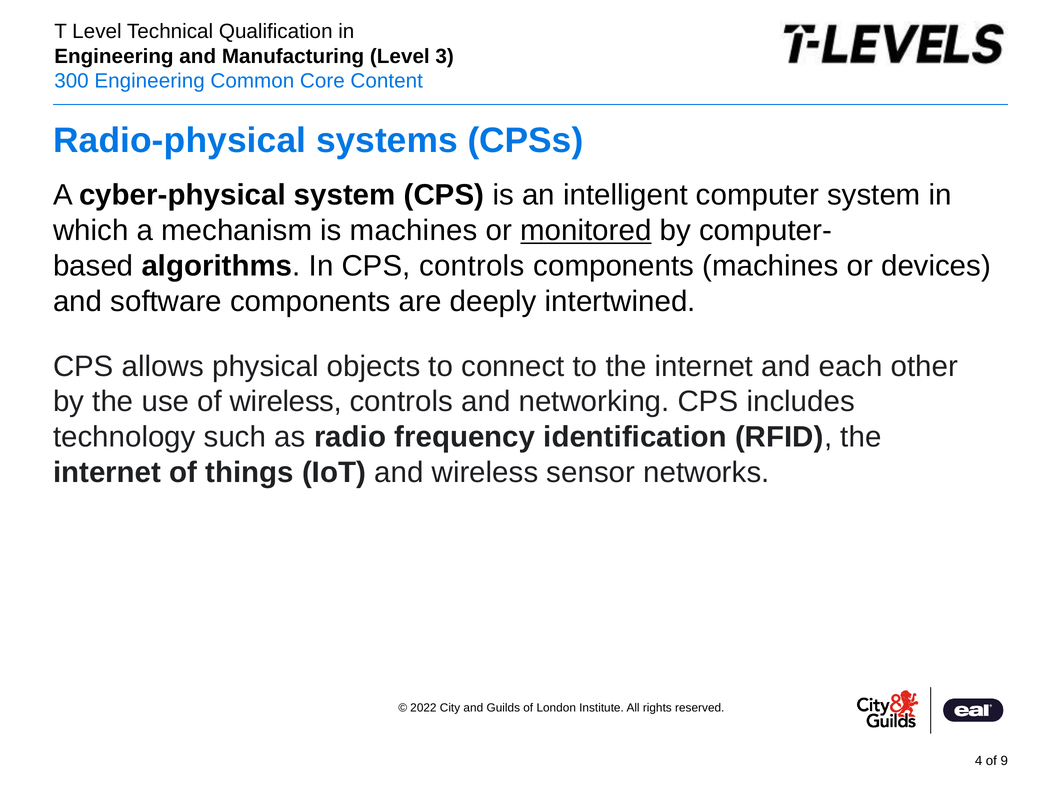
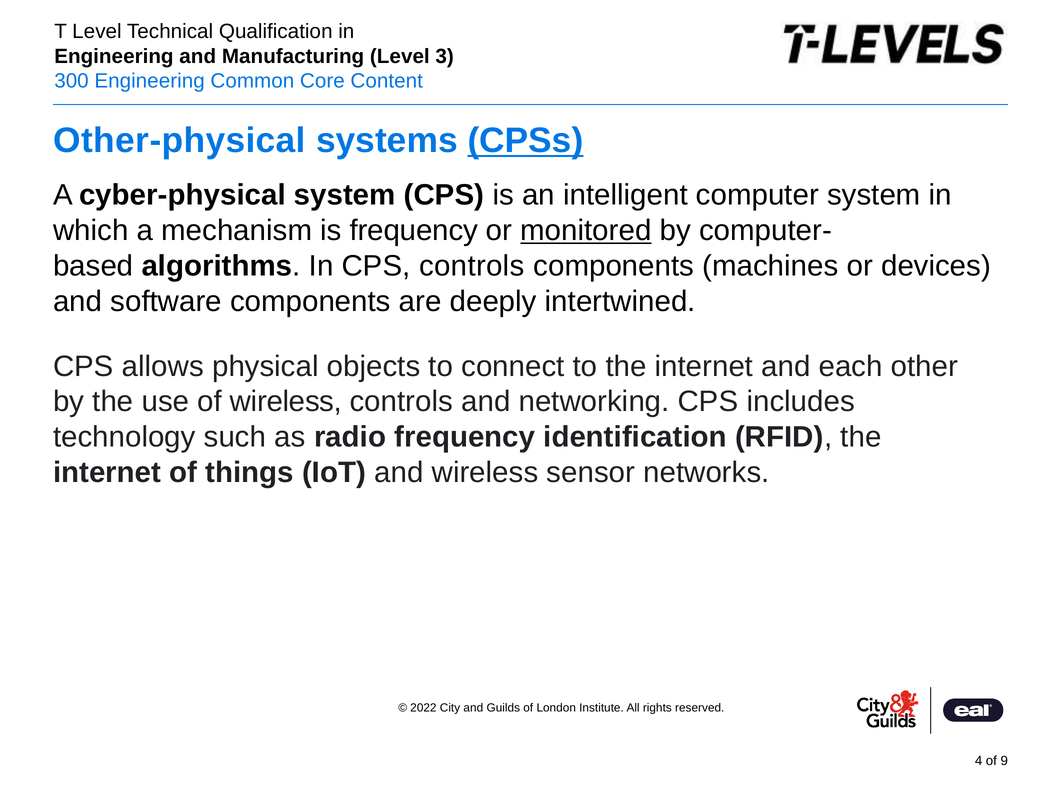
Radio-physical: Radio-physical -> Other-physical (180, 141)
CPSs underline: none -> present (525, 141)
is machines: machines -> frequency (414, 231)
